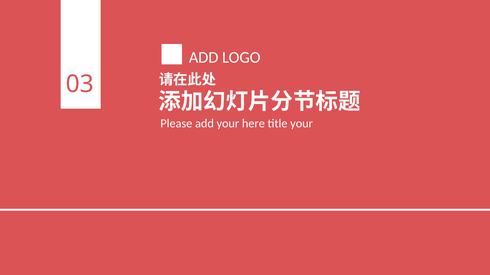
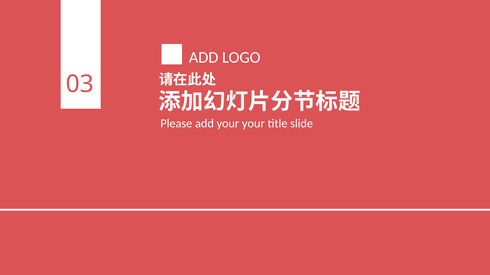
your here: here -> your (253, 124)
title your: your -> slide (302, 124)
